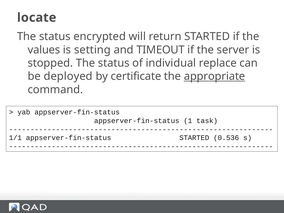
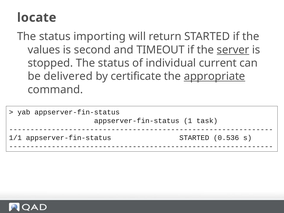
encrypted: encrypted -> importing (100, 37)
setting: setting -> second (92, 50)
server underline: none -> present (233, 50)
replace: replace -> current (218, 63)
deployed: deployed -> delivered (68, 76)
